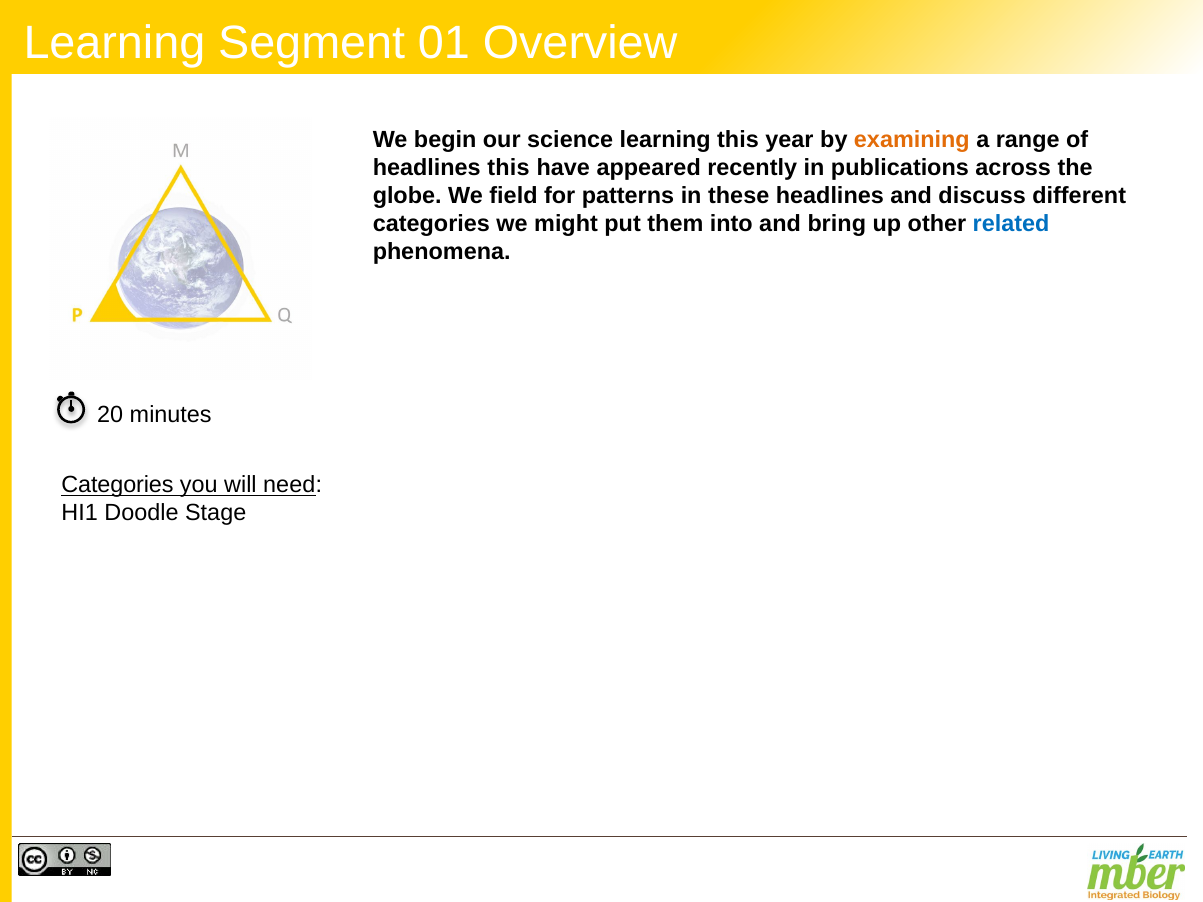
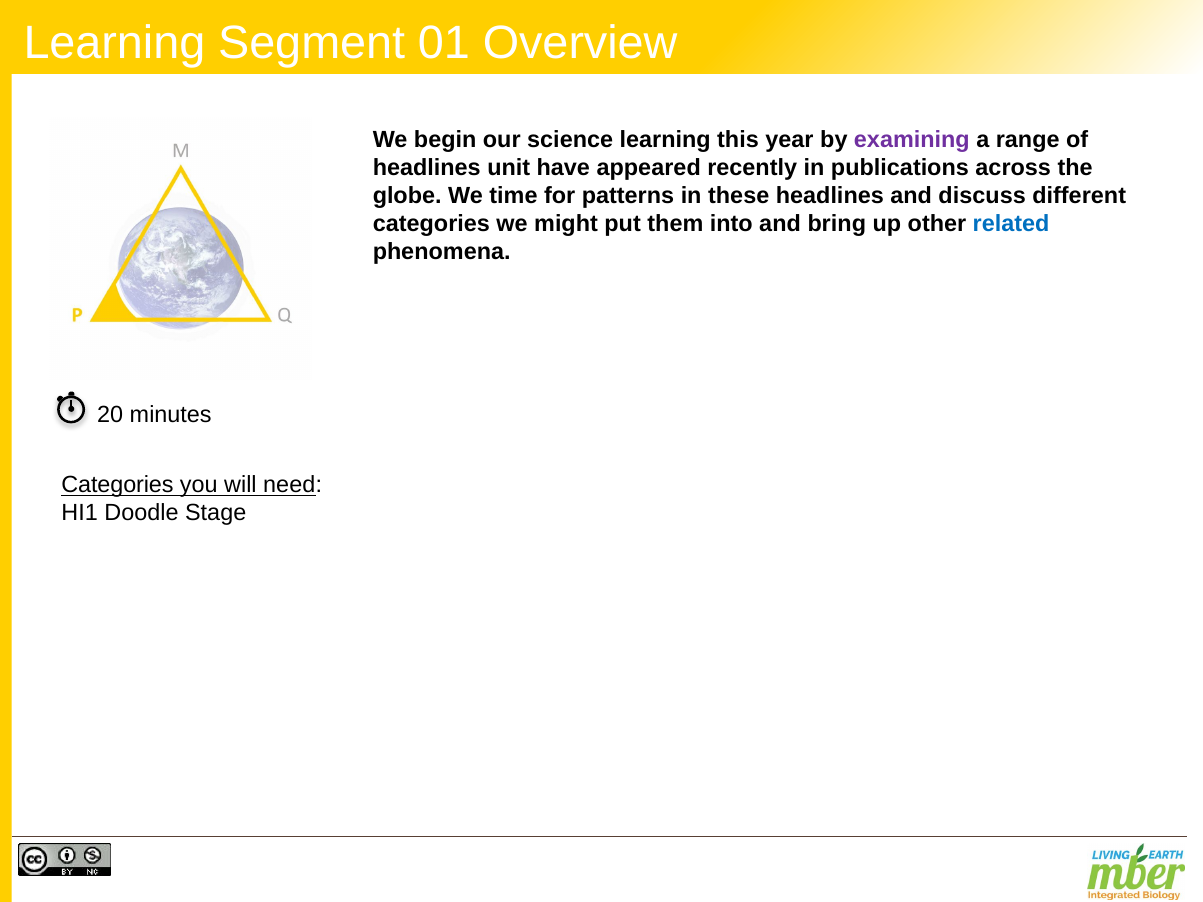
examining colour: orange -> purple (912, 140)
headlines this: this -> unit (509, 168)
field: field -> time (513, 196)
